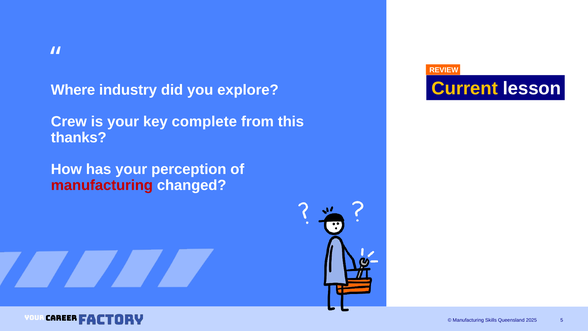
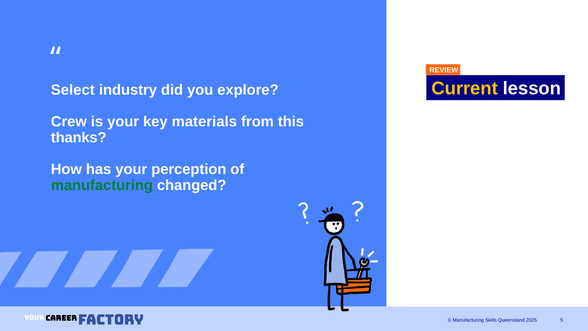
Where: Where -> Select (73, 90)
complete: complete -> materials (204, 122)
manufacturing colour: red -> green (102, 185)
